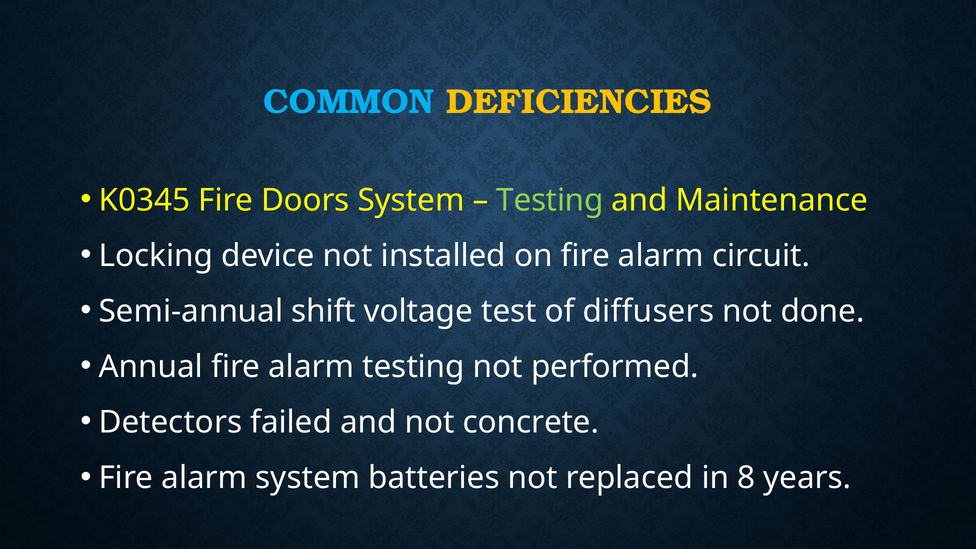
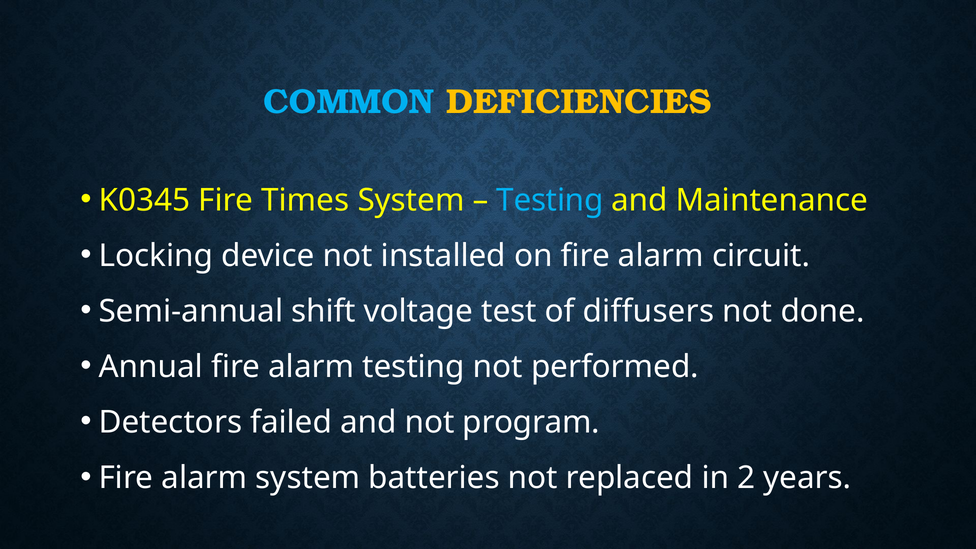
Doors: Doors -> Times (305, 200)
Testing colour: light green -> light blue (550, 200)
concrete: concrete -> program (531, 422)
8: 8 -> 2 (746, 478)
